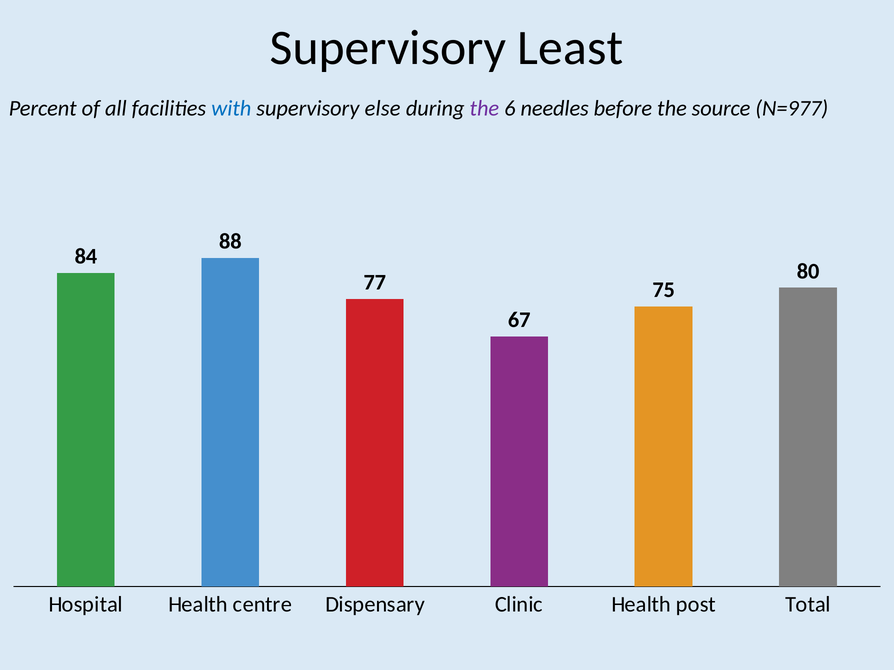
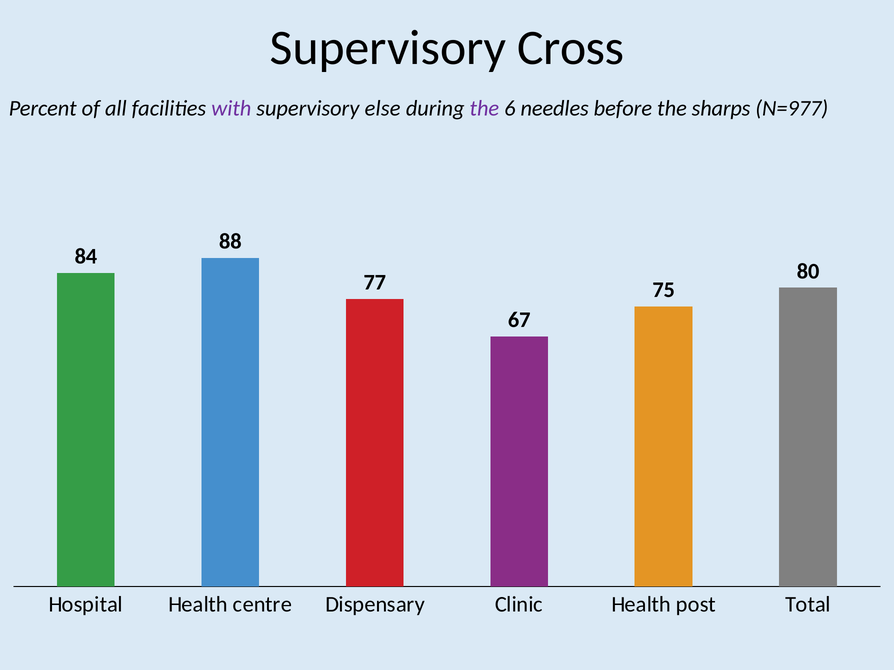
Least: Least -> Cross (571, 48)
with colour: blue -> purple (231, 108)
source: source -> sharps (721, 108)
